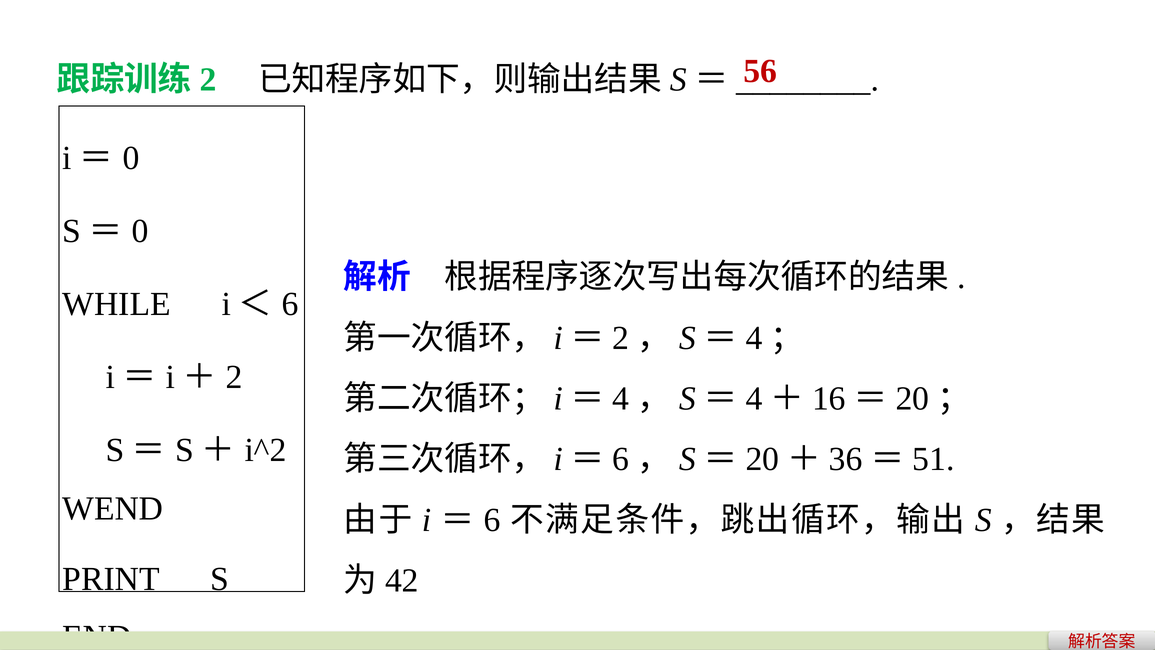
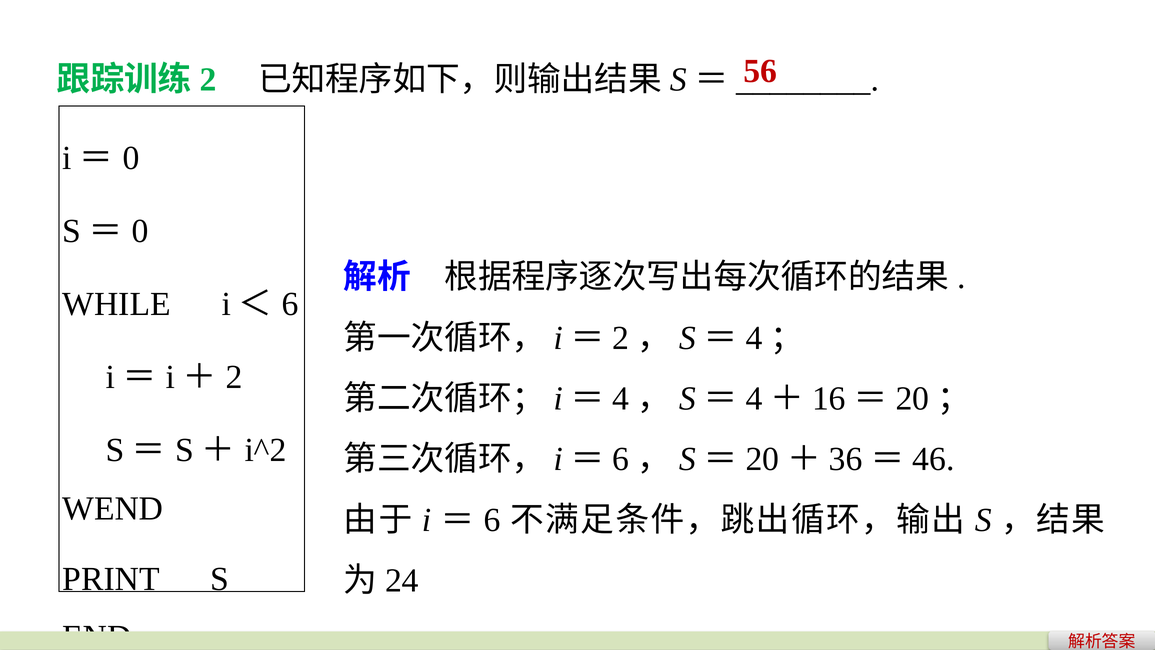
51: 51 -> 46 (933, 459)
42: 42 -> 24 (402, 581)
